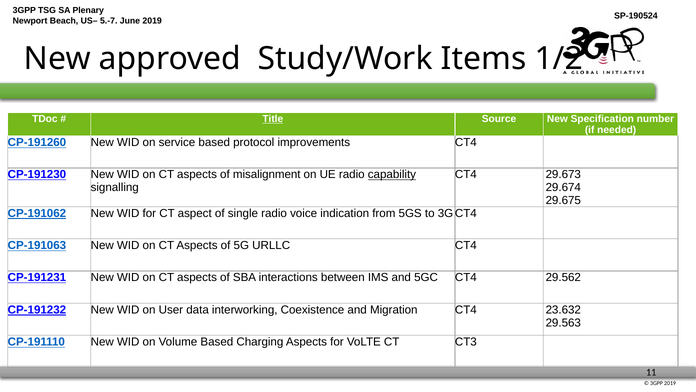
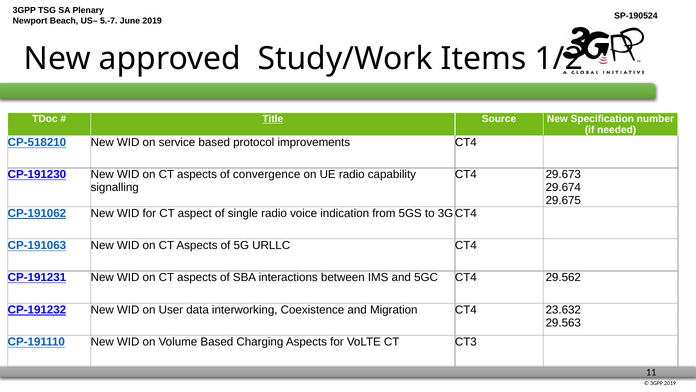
CP-191260: CP-191260 -> CP-518210 (37, 142)
misalignment: misalignment -> convergence (267, 174)
capability underline: present -> none (392, 174)
